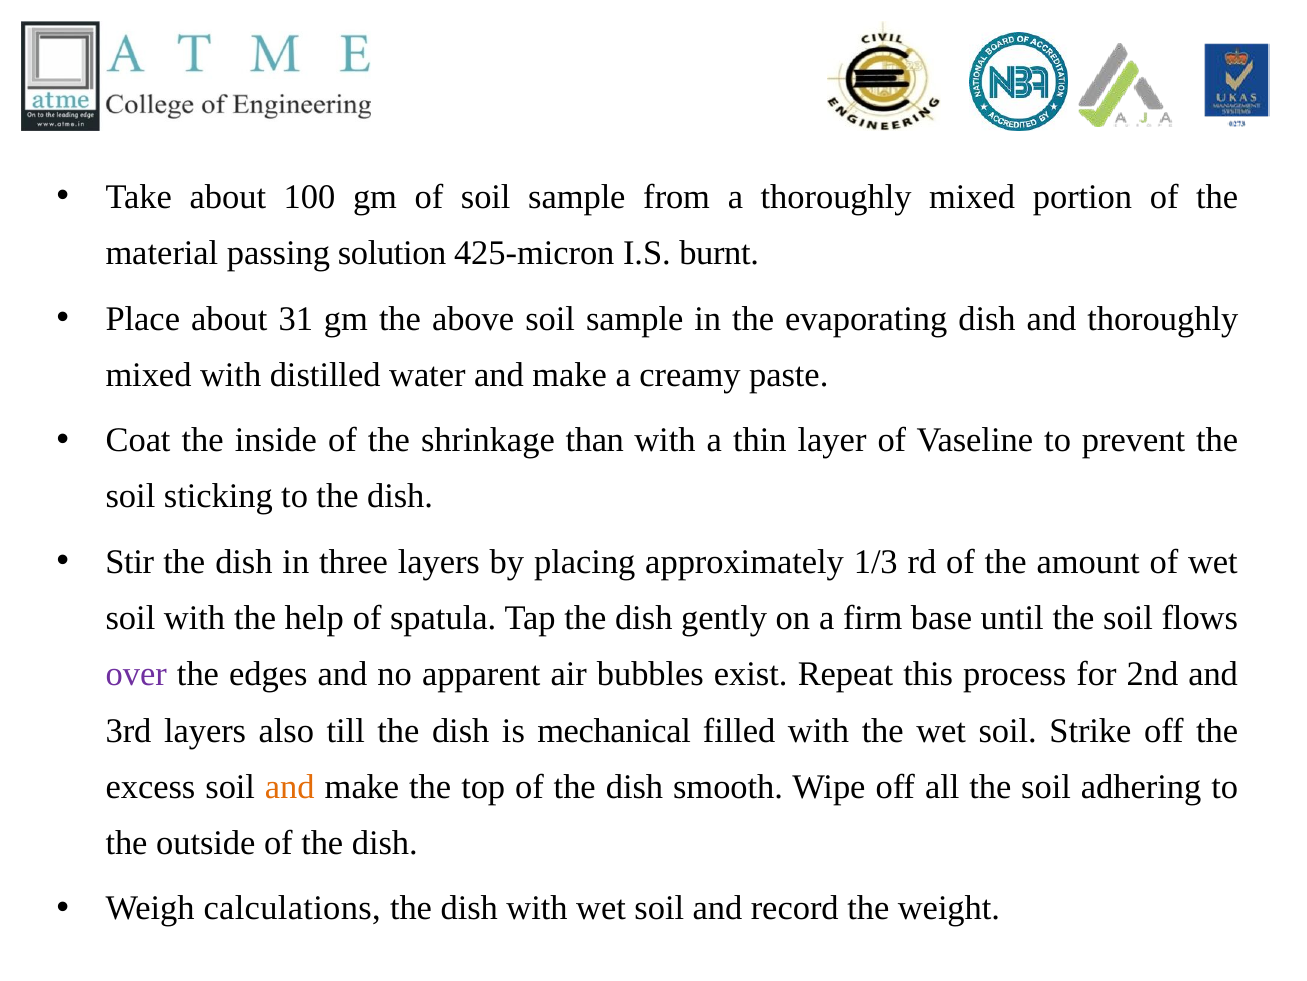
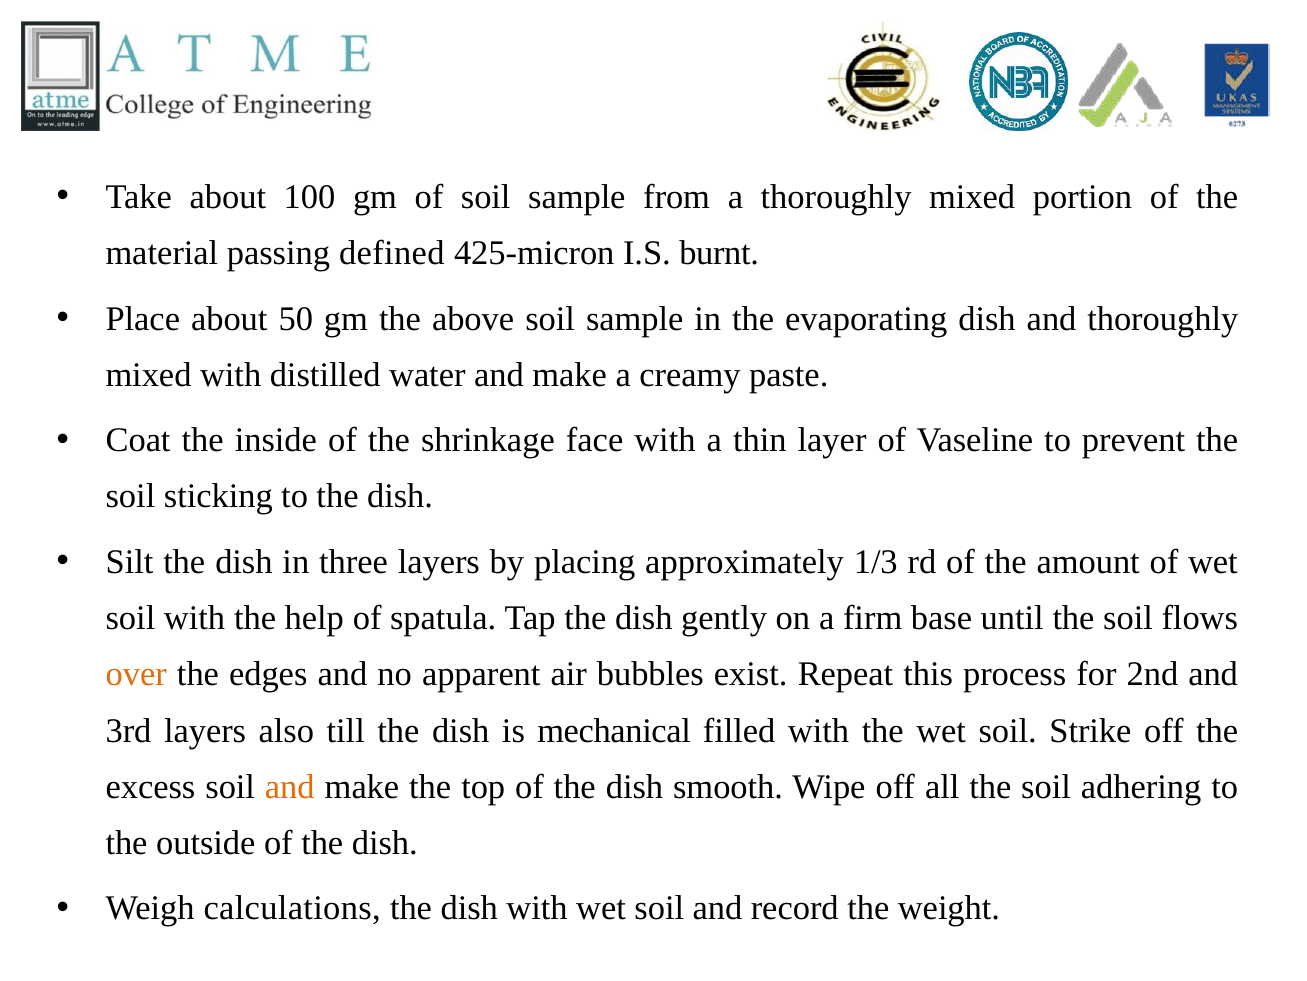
solution: solution -> defined (392, 253)
31: 31 -> 50 (296, 318)
than: than -> face (595, 440)
Stir: Stir -> Silt (130, 561)
over colour: purple -> orange (136, 674)
